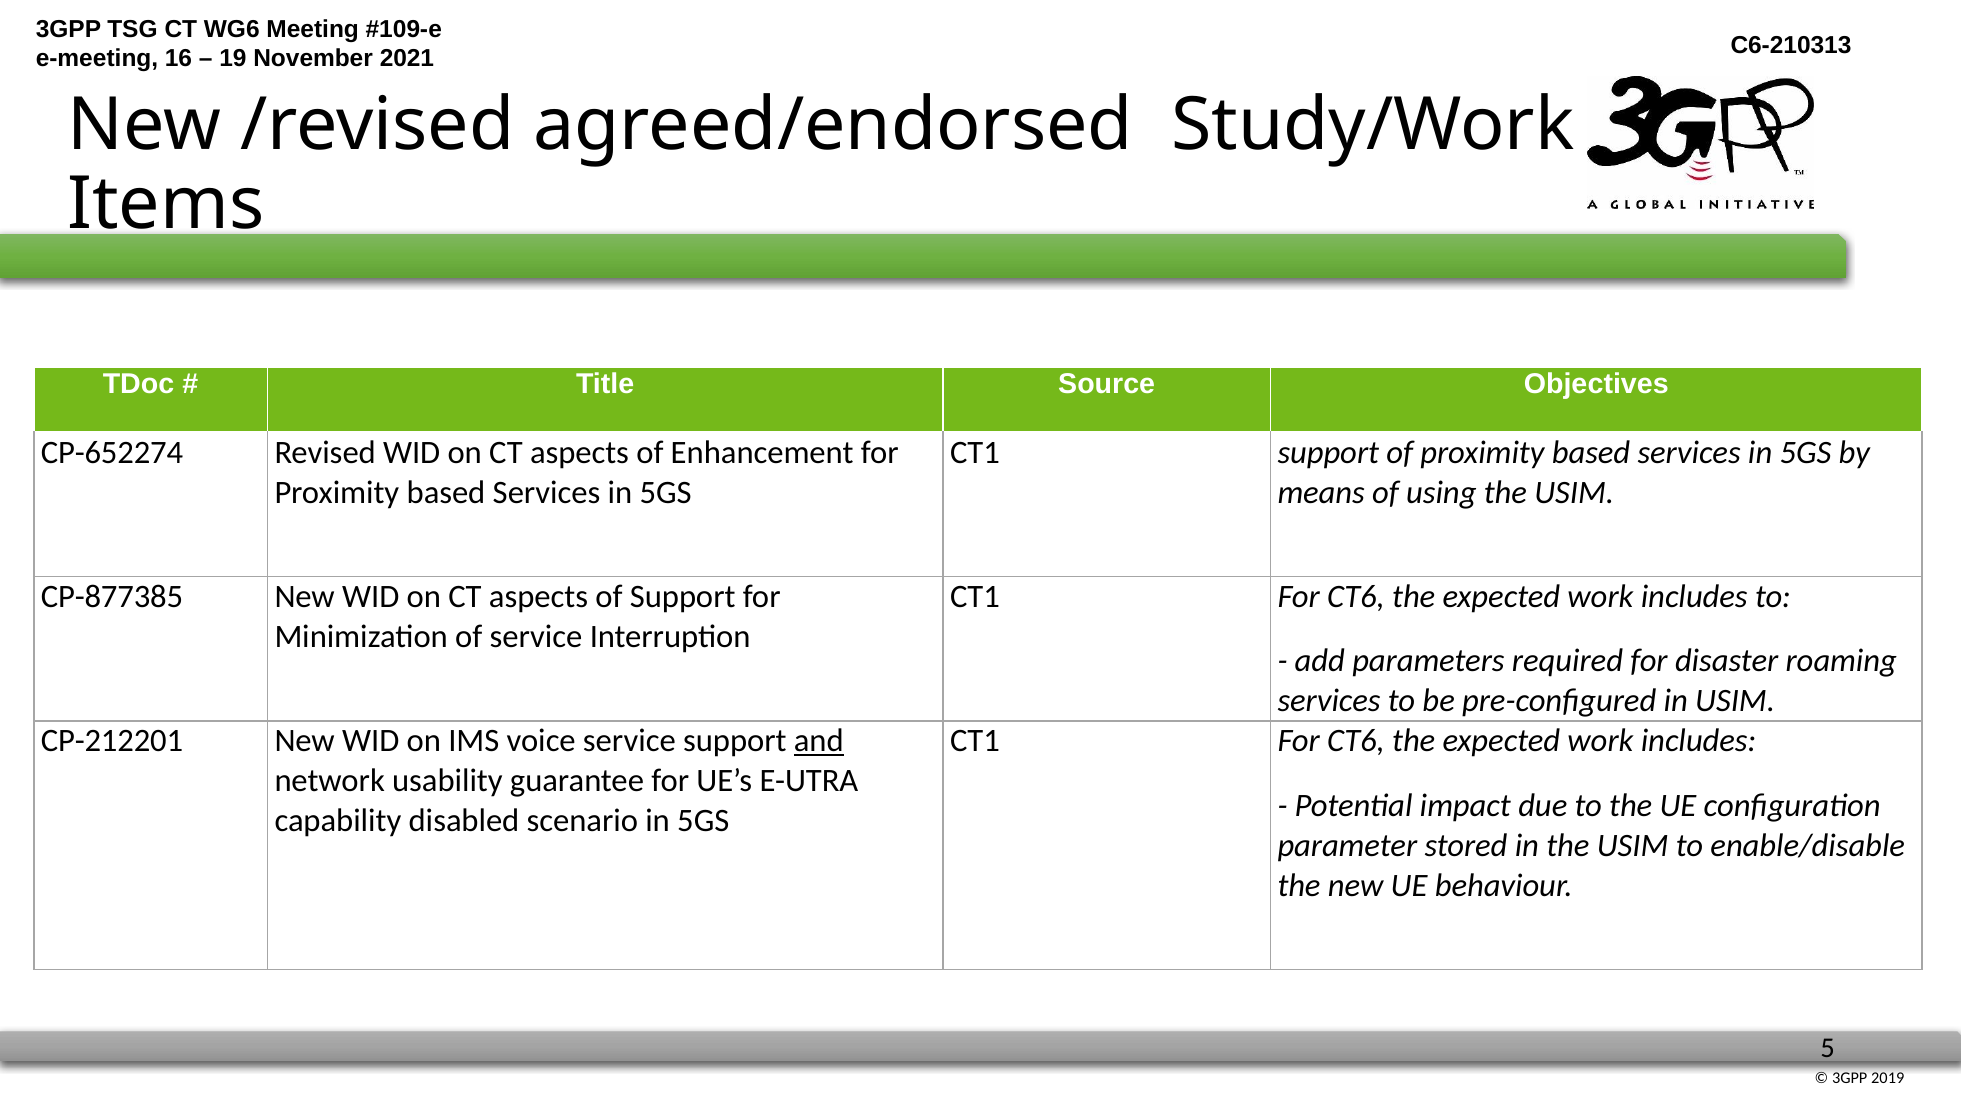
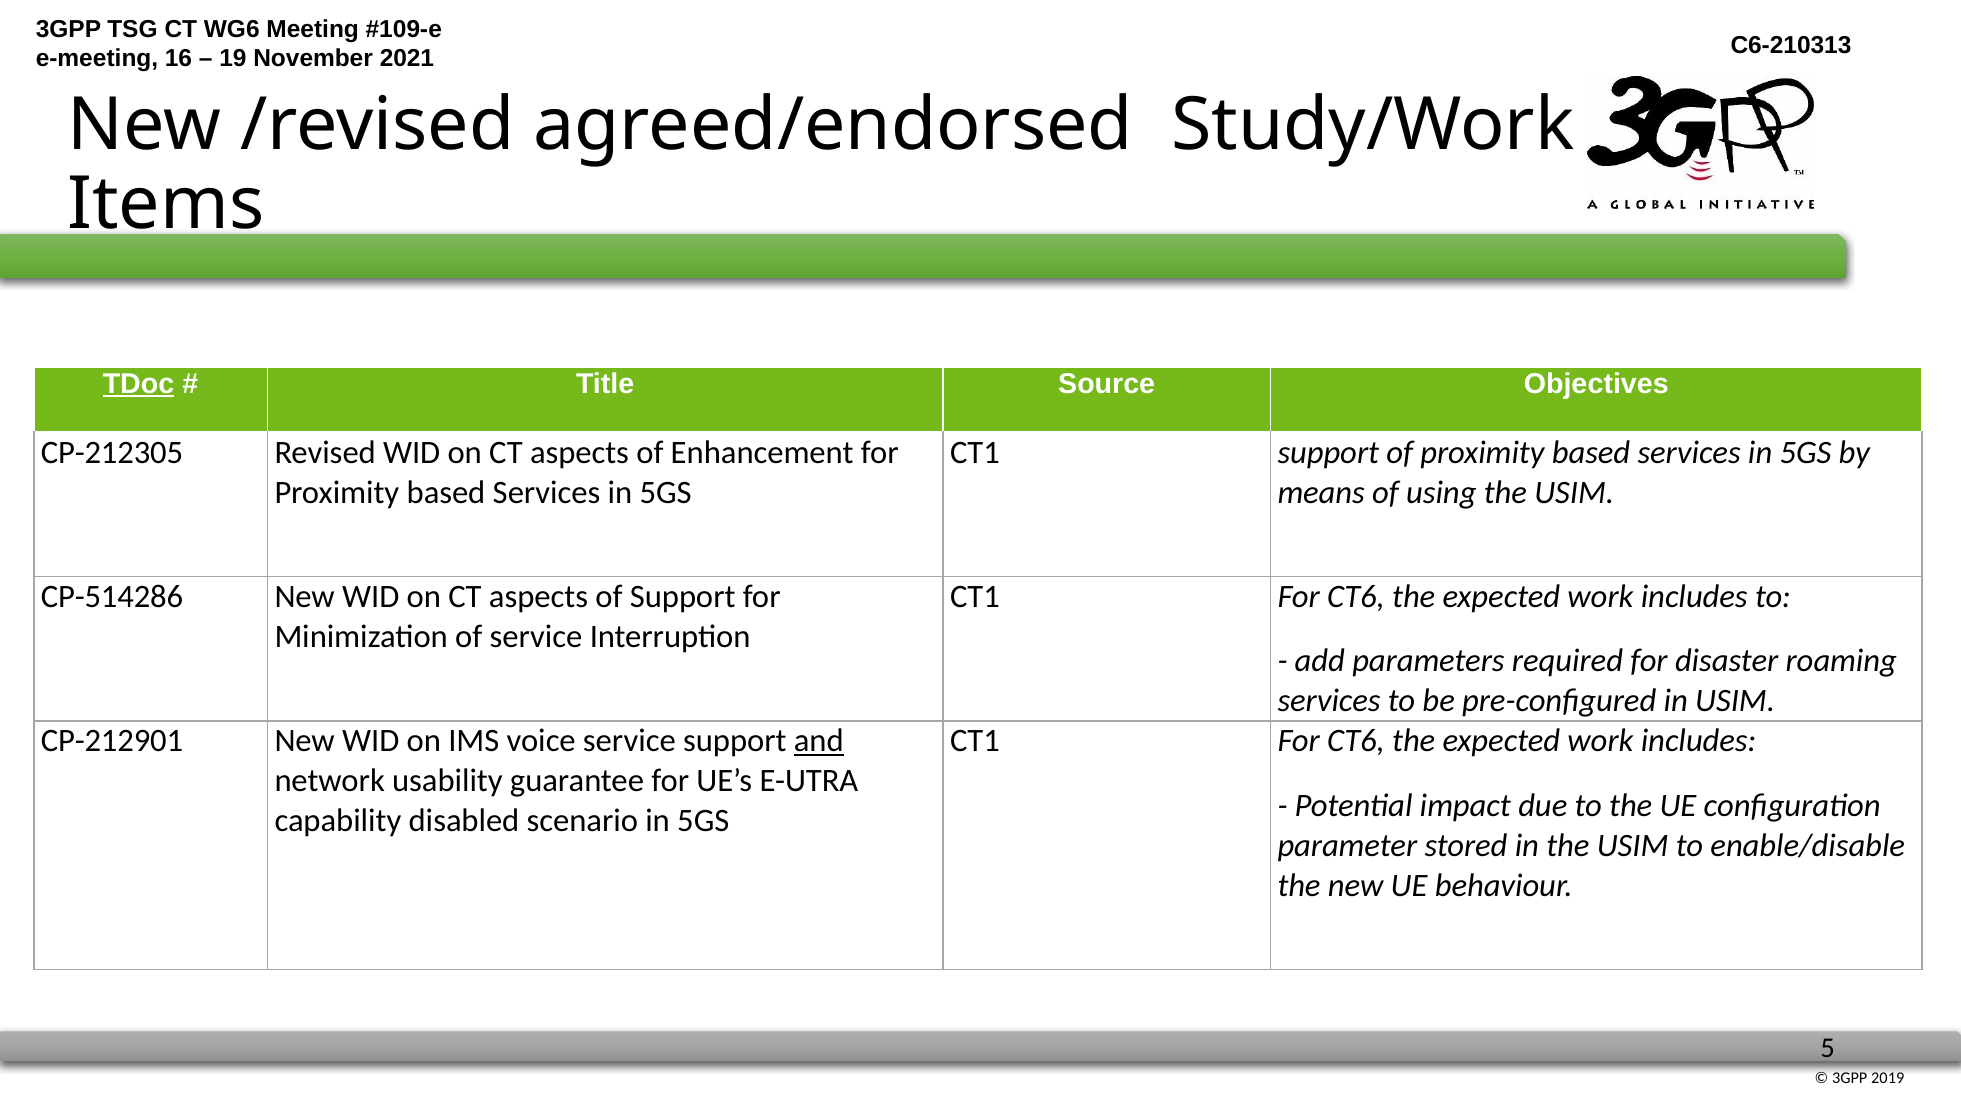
TDoc underline: none -> present (139, 384)
CP-652274: CP-652274 -> CP-212305 (112, 452)
CP-877385: CP-877385 -> CP-514286 (112, 597)
CP-212201: CP-212201 -> CP-212901 (112, 741)
